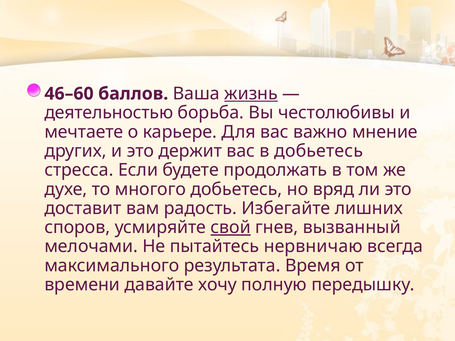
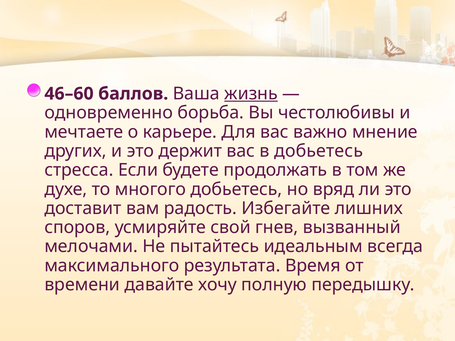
деятельностью: деятельностью -> одновременно (109, 113)
свой underline: present -> none (231, 228)
нервничаю: нервничаю -> идеальным (313, 247)
